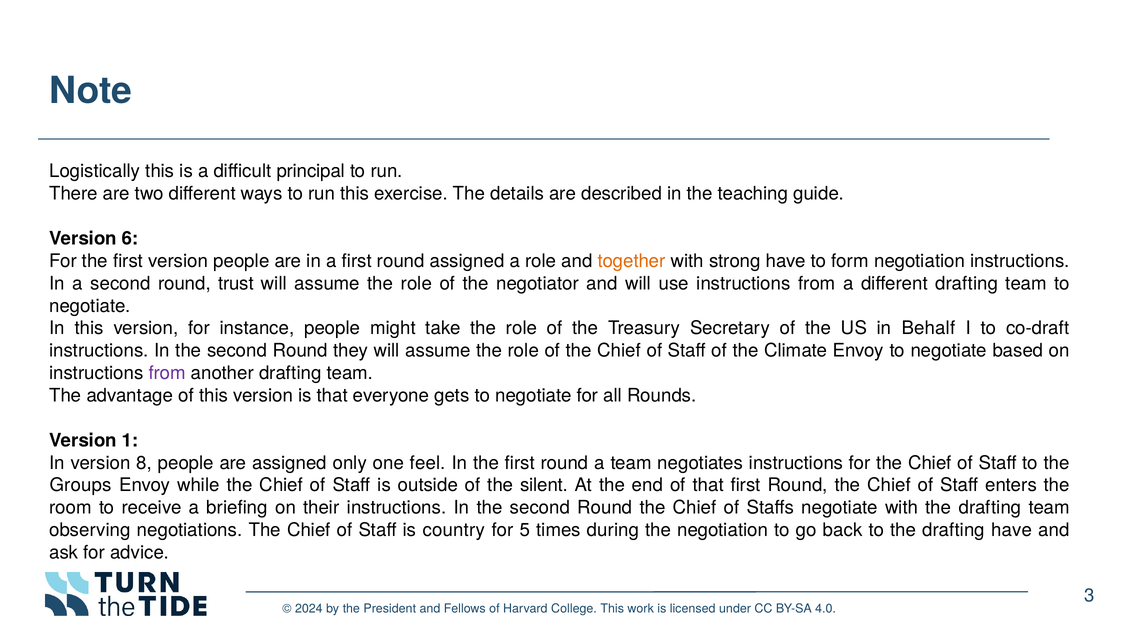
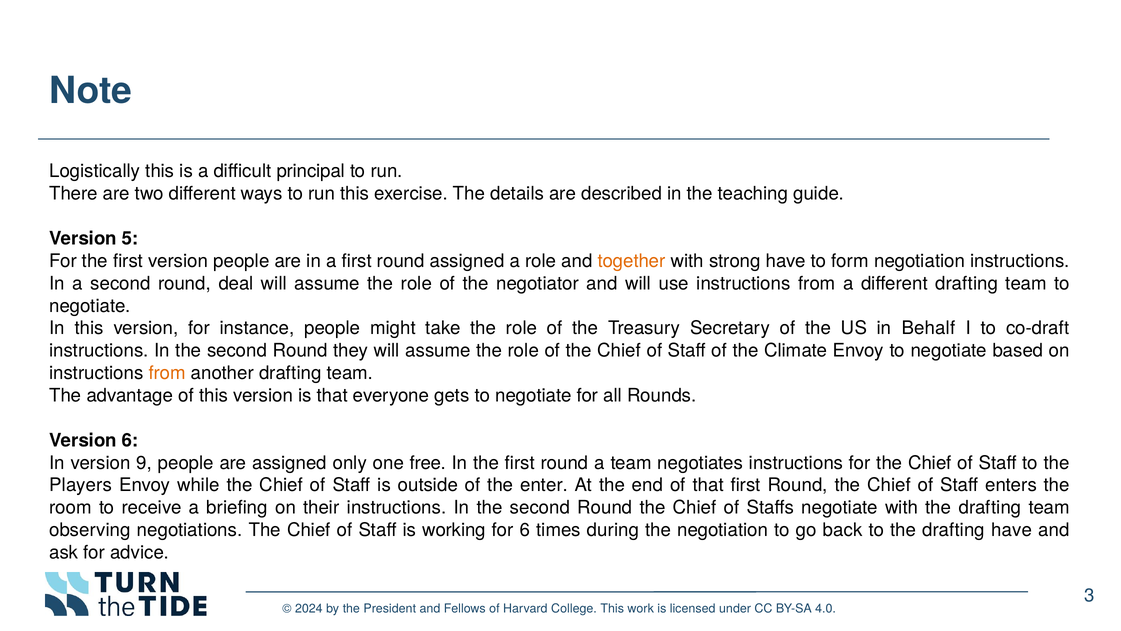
6: 6 -> 5 (130, 238)
trust: trust -> deal (236, 283)
from colour: purple -> orange (167, 373)
Version 1: 1 -> 6 (130, 440)
8: 8 -> 9 (144, 463)
feel: feel -> free (428, 463)
Groups: Groups -> Players (81, 485)
silent: silent -> enter (544, 485)
country: country -> working (454, 530)
for 5: 5 -> 6 (525, 530)
